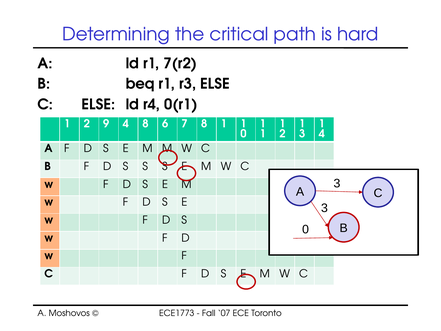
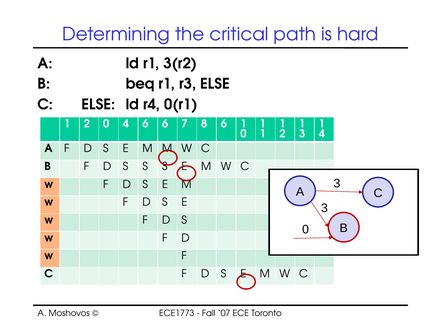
7(r2: 7(r2 -> 3(r2 (180, 64)
2 9: 9 -> 0 (106, 124)
4 8: 8 -> 6 (146, 124)
8 1: 1 -> 6 (224, 124)
